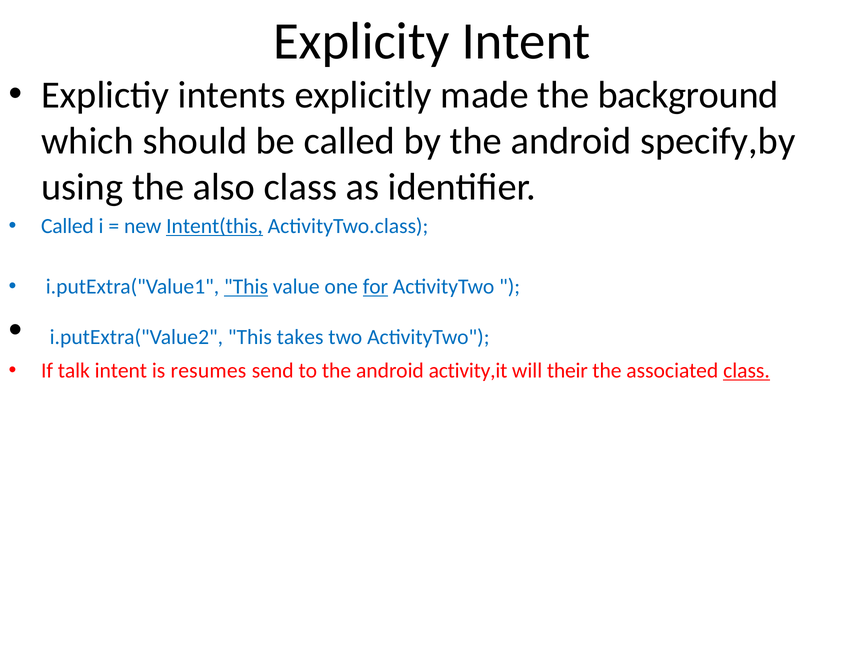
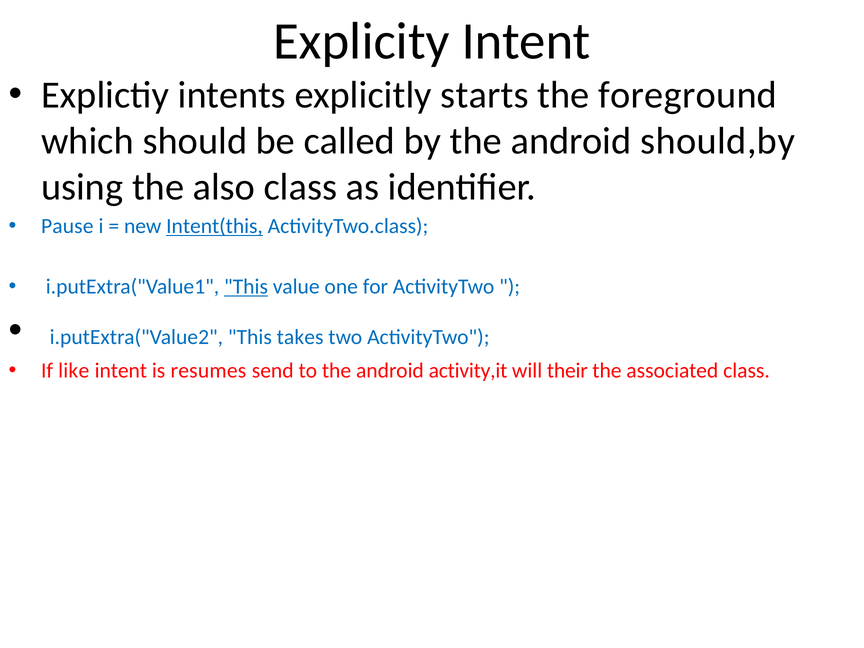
made: made -> starts (484, 95)
background: background -> foreground (688, 95)
specify,by: specify,by -> should,by (718, 141)
Called: Called -> Pause (67, 226)
for underline: present -> none (375, 287)
talk: talk -> like (74, 371)
class underline: present -> none (747, 371)
